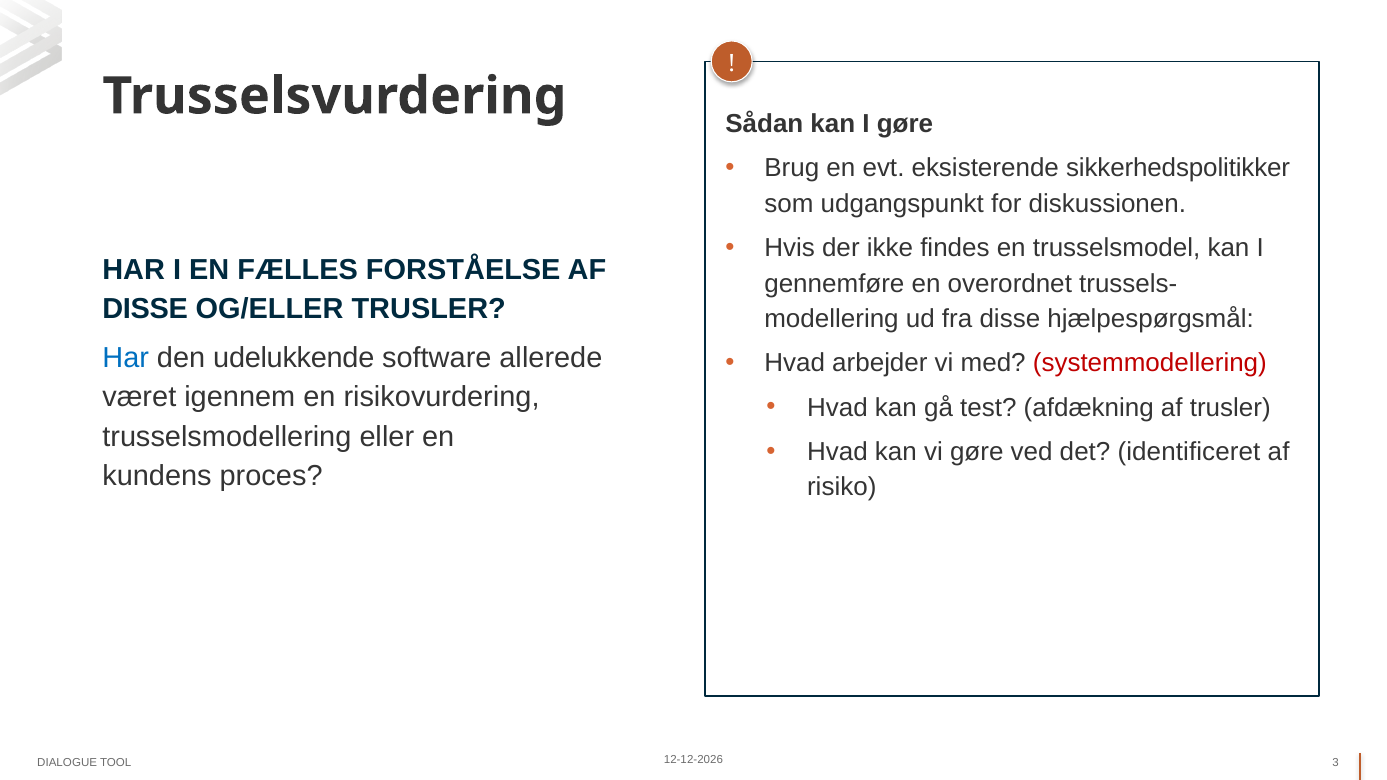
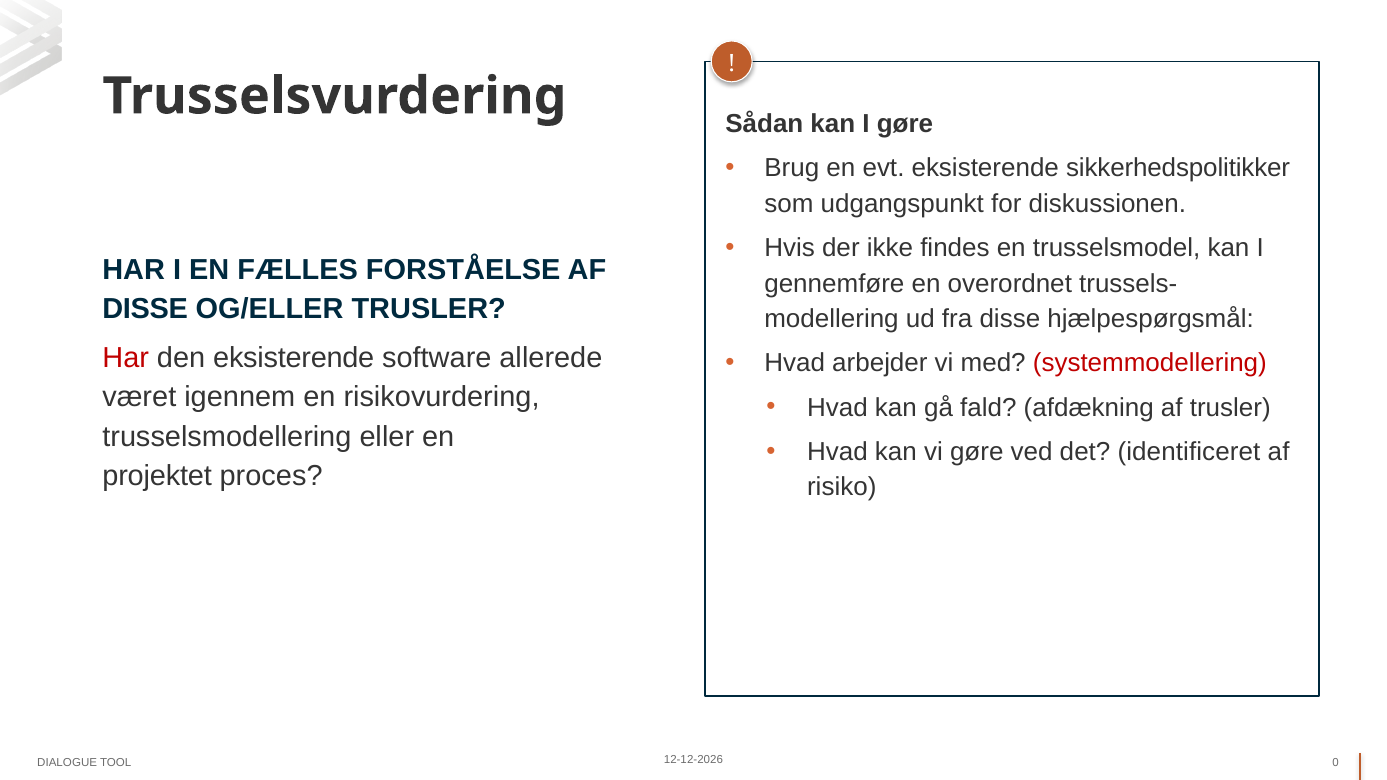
Har colour: blue -> red (126, 358)
den udelukkende: udelukkende -> eksisterende (294, 358)
test: test -> fald (988, 408)
kundens: kundens -> projektet (157, 476)
3: 3 -> 0 (1336, 763)
